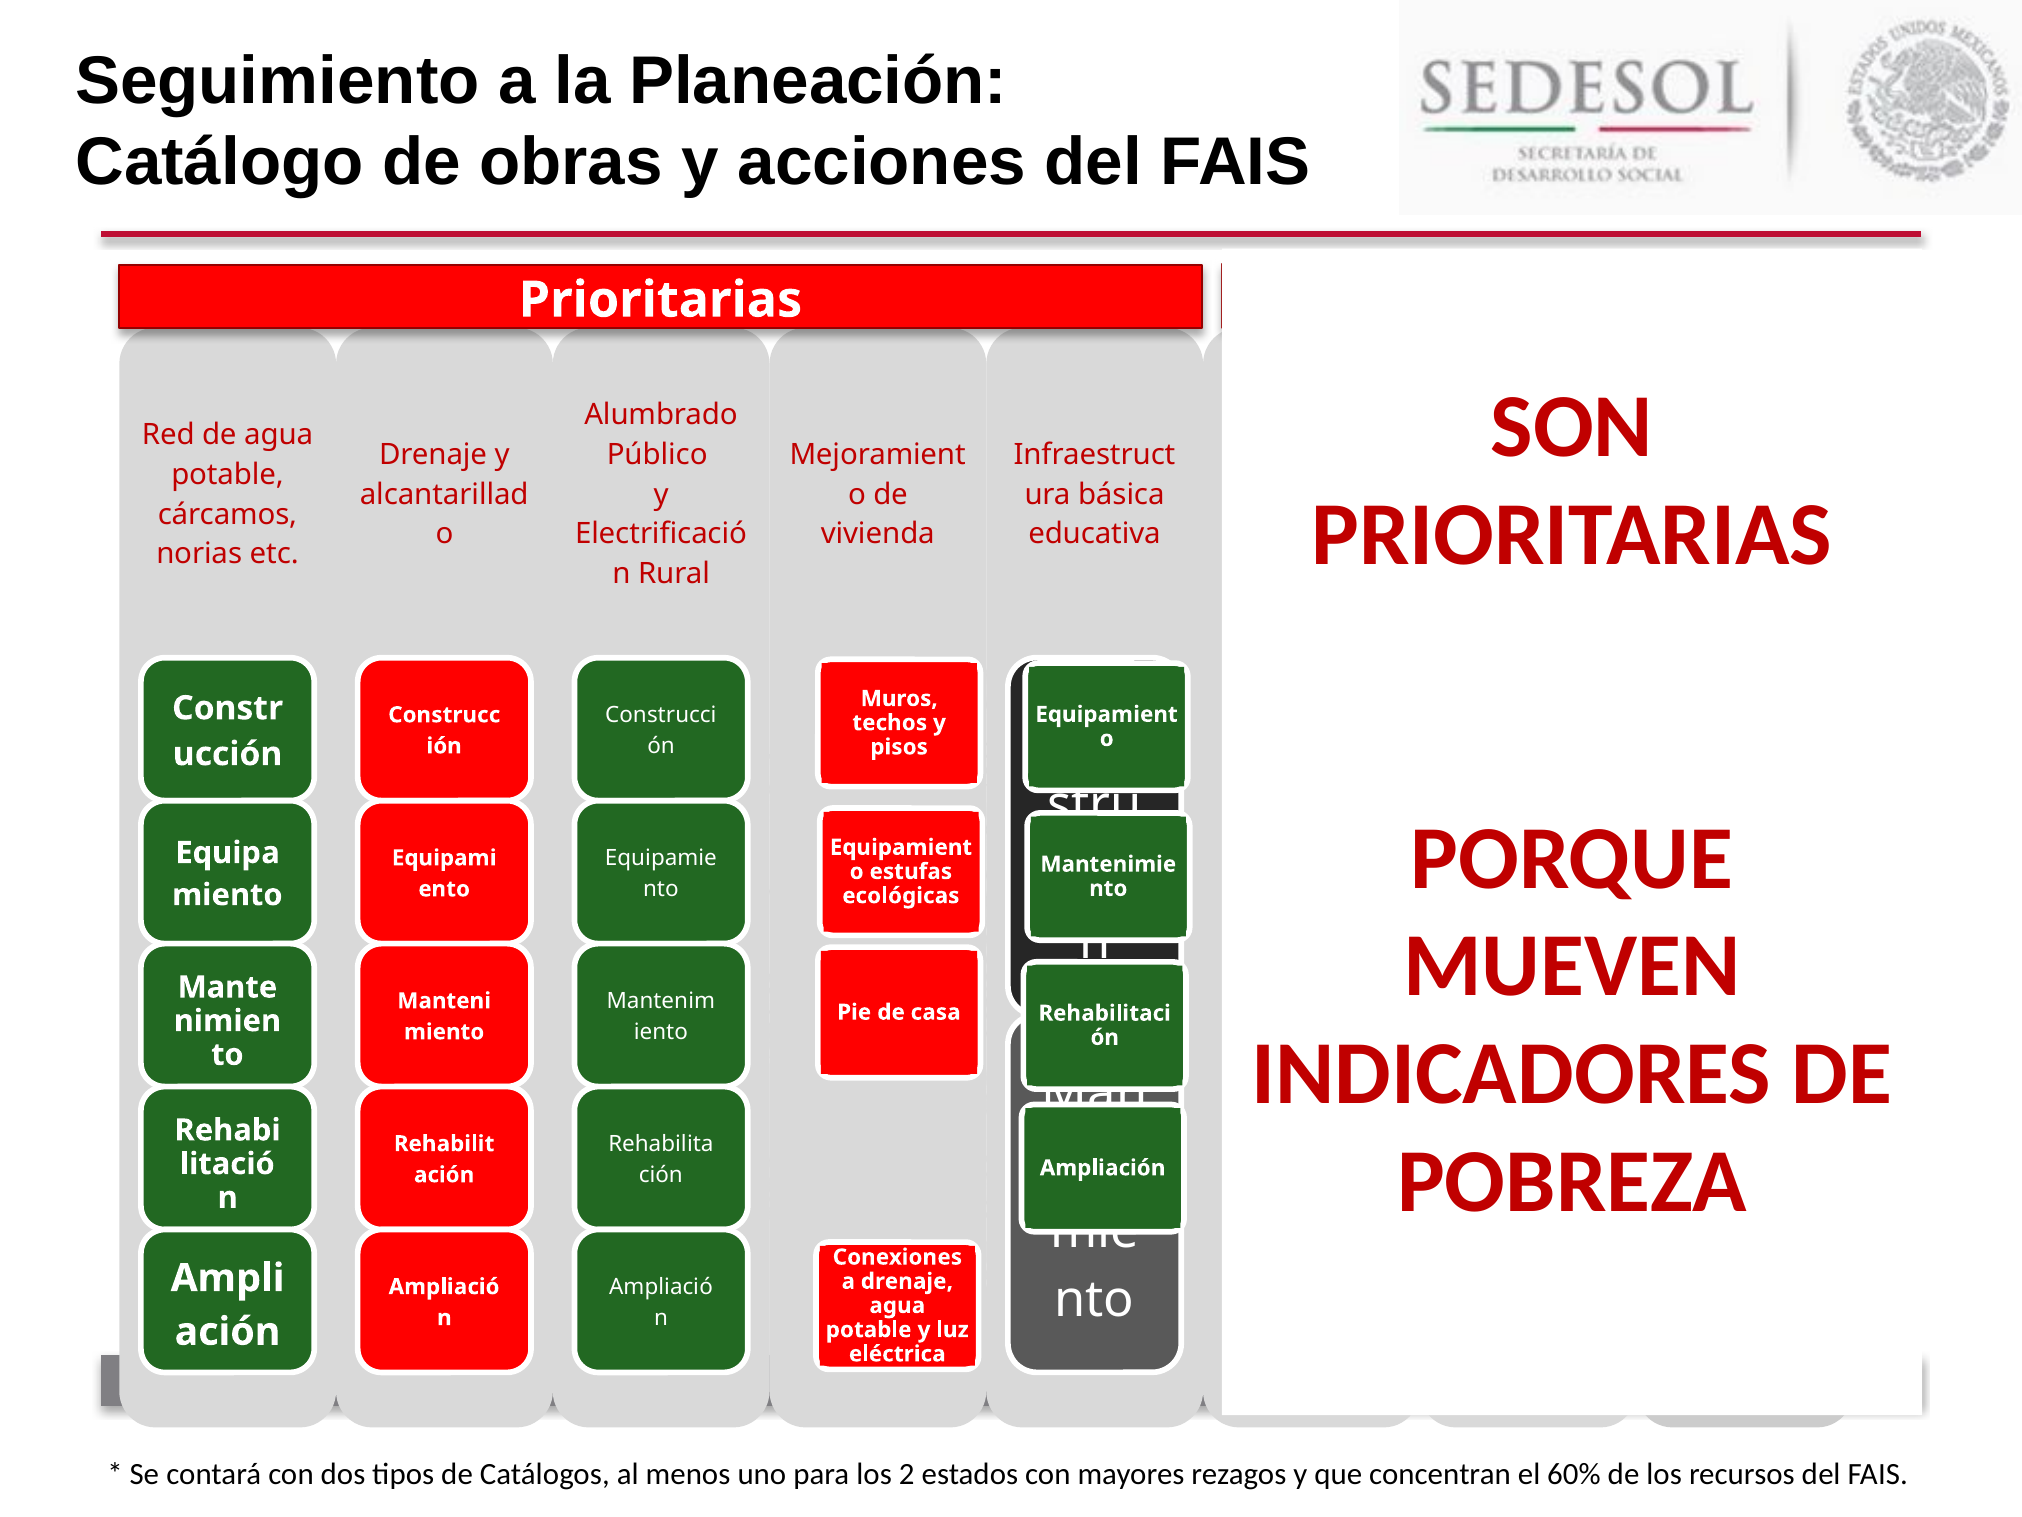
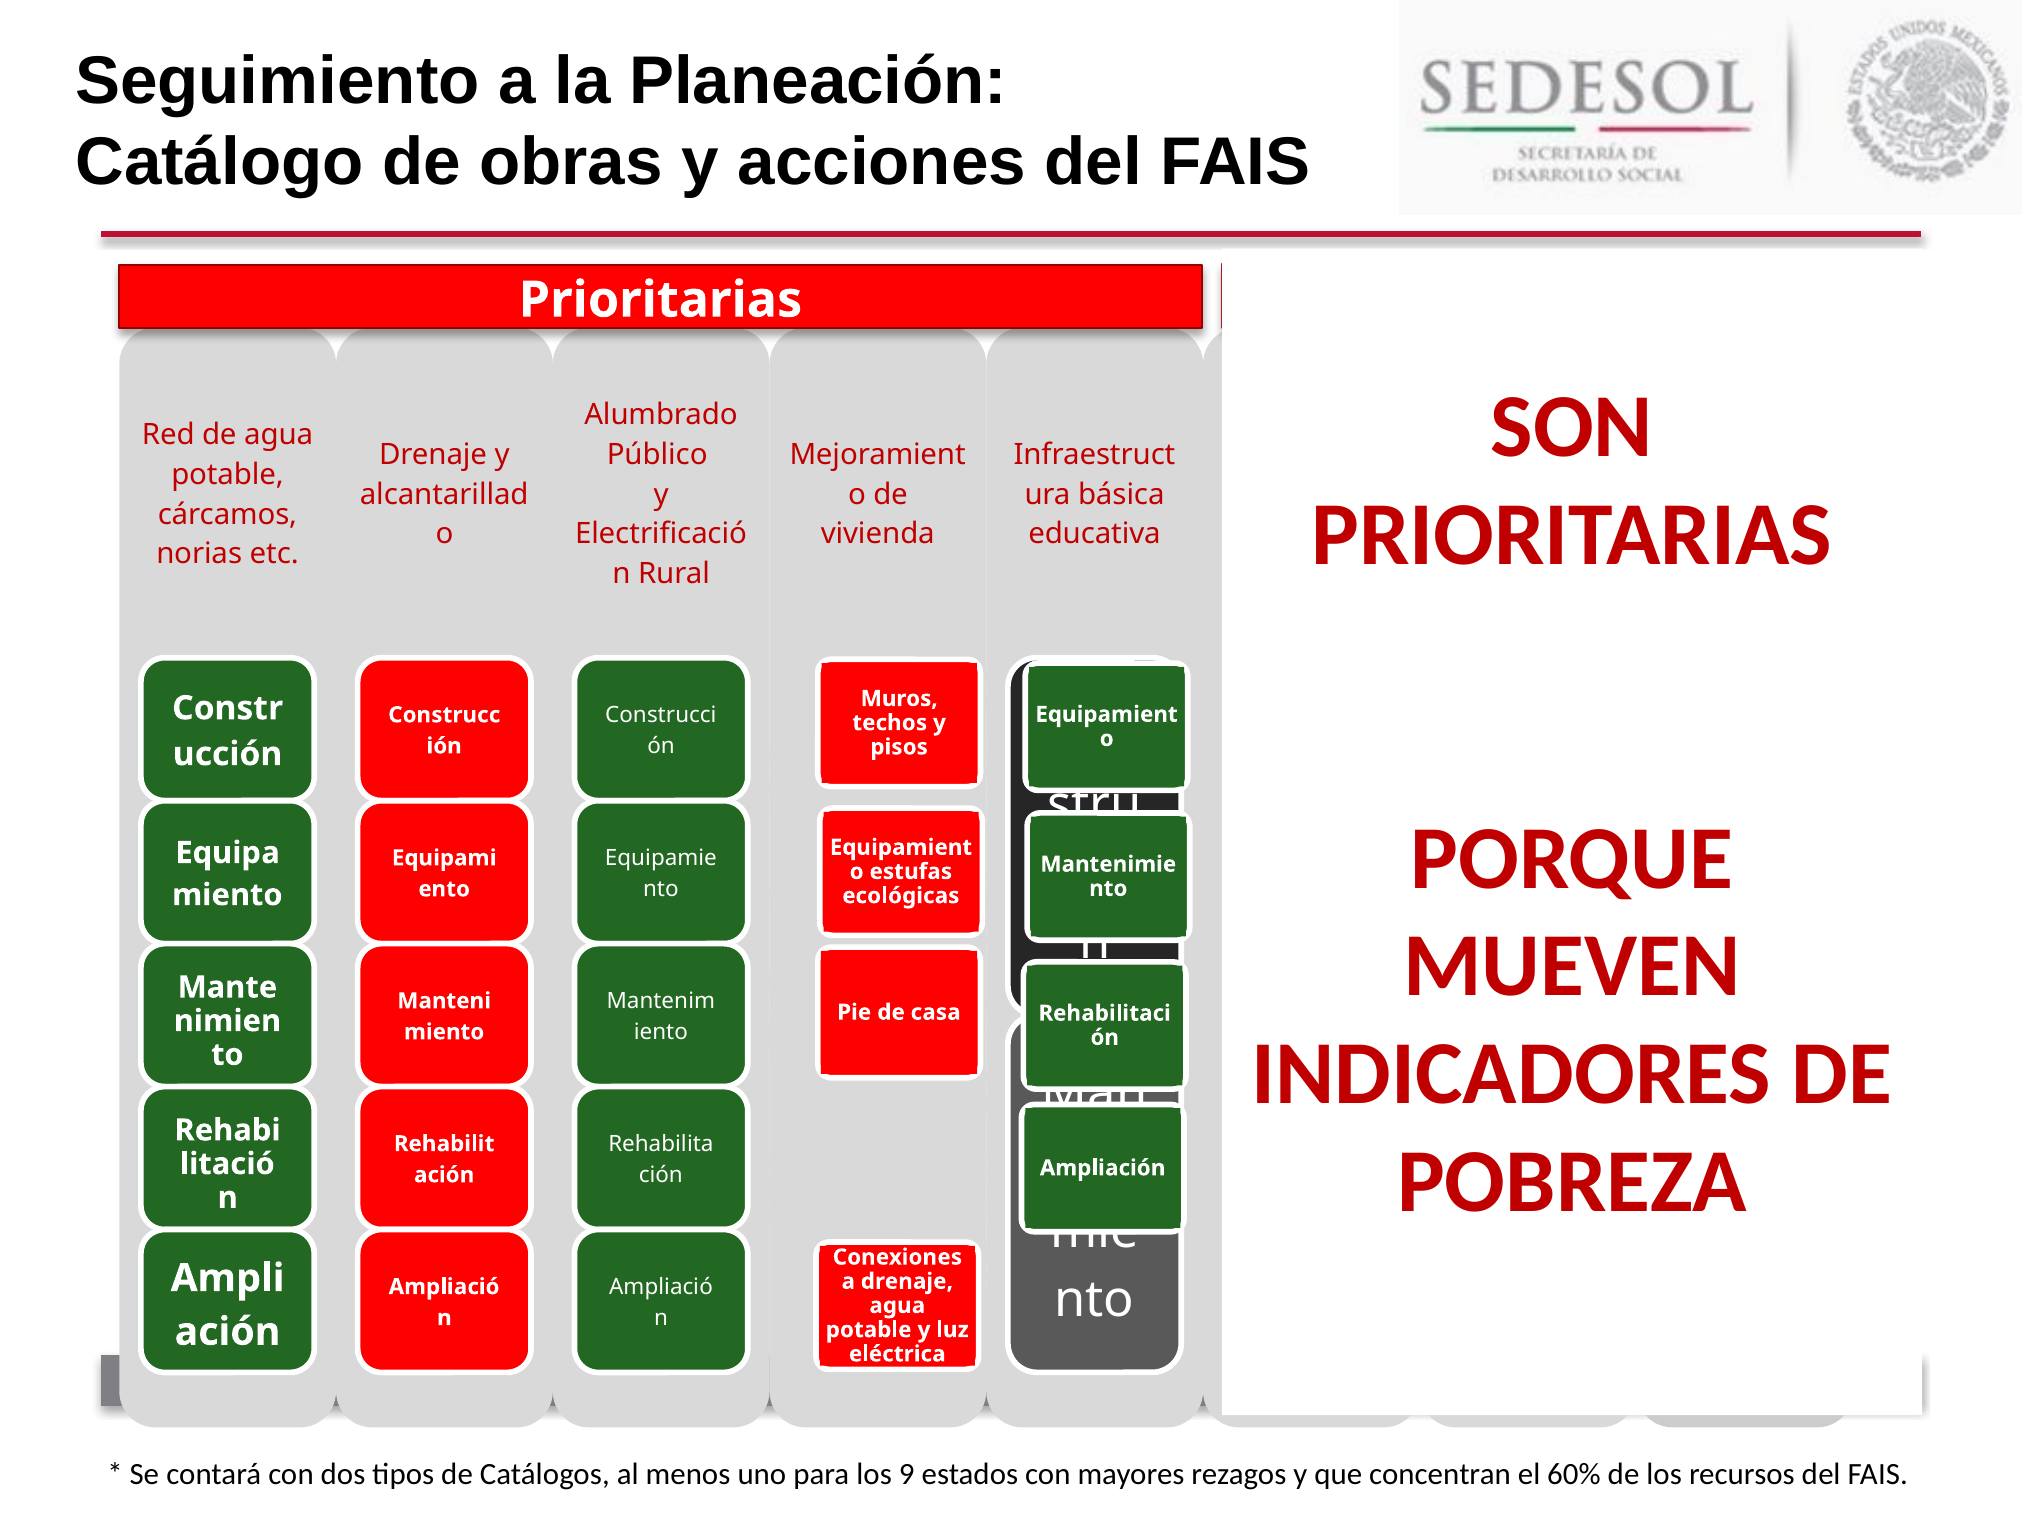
2: 2 -> 9 (907, 1474)
